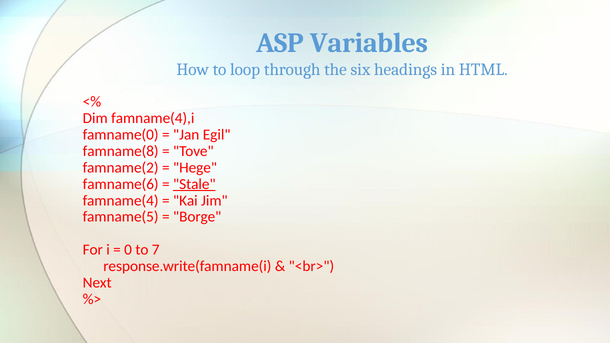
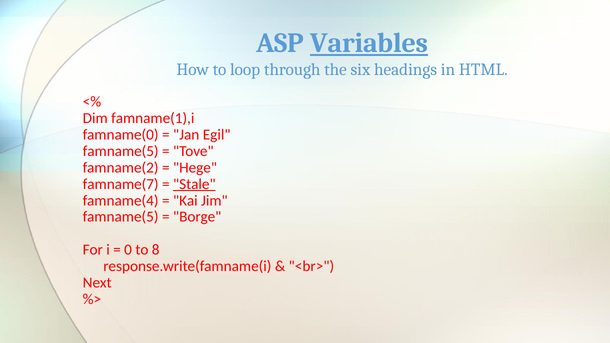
Variables underline: none -> present (369, 43)
famname(4),i: famname(4),i -> famname(1),i (153, 118)
famname(8: famname(8 -> famname(5 (121, 151)
famname(6: famname(6 -> famname(7 (121, 184)
7: 7 -> 8 (156, 250)
